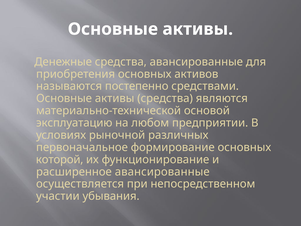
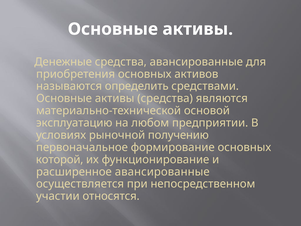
постепенно: постепенно -> определить (137, 86)
различных: различных -> получению (178, 135)
убывания: убывания -> относятся (111, 196)
